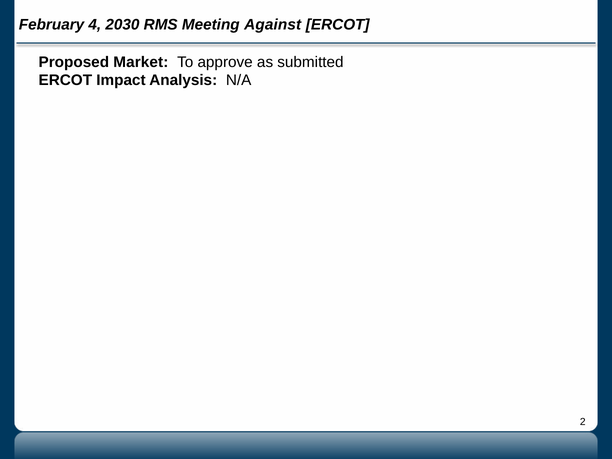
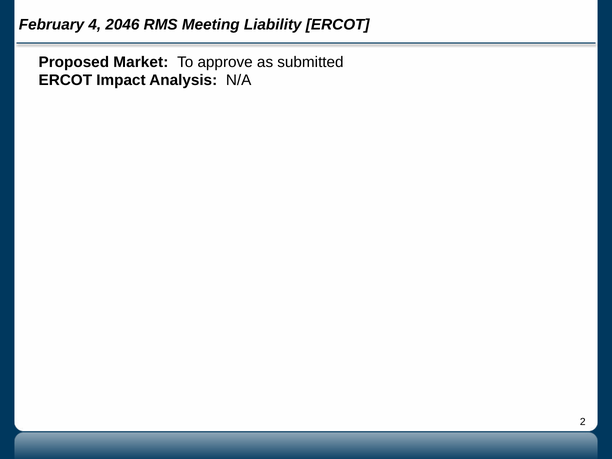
2030: 2030 -> 2046 (122, 25)
Against: Against -> Liability (273, 25)
